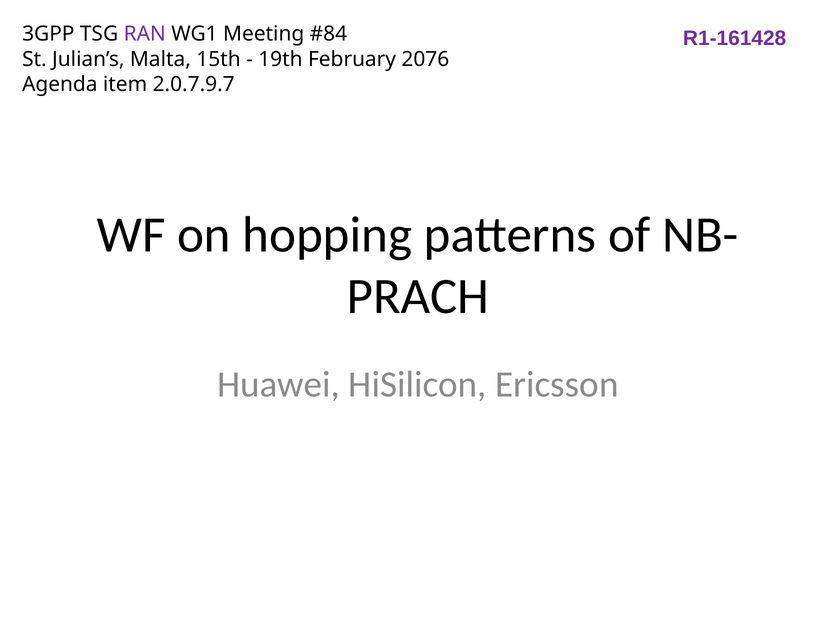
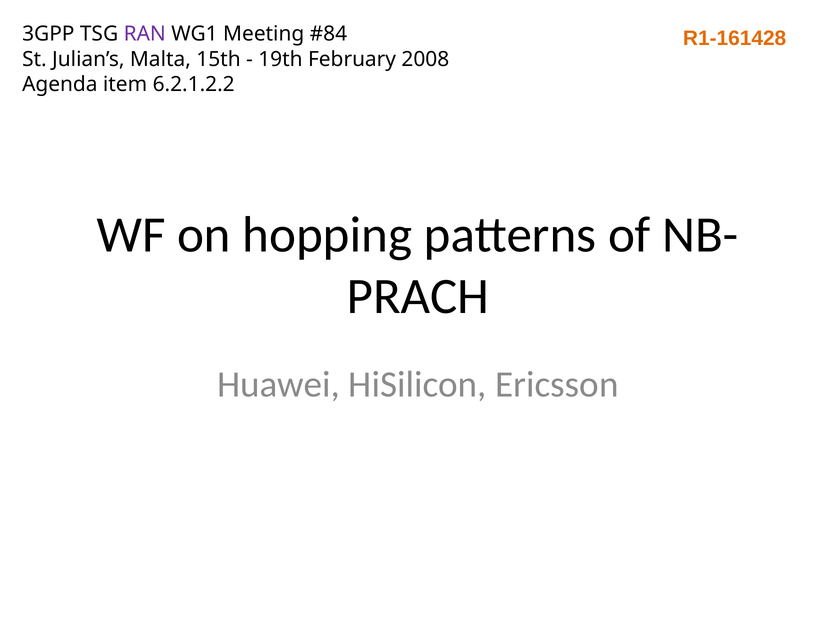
R1-161428 colour: purple -> orange (735, 38)
2076: 2076 -> 2008 (425, 59)
2.0.7.9.7: 2.0.7.9.7 -> 6.2.1.2.2 (194, 84)
